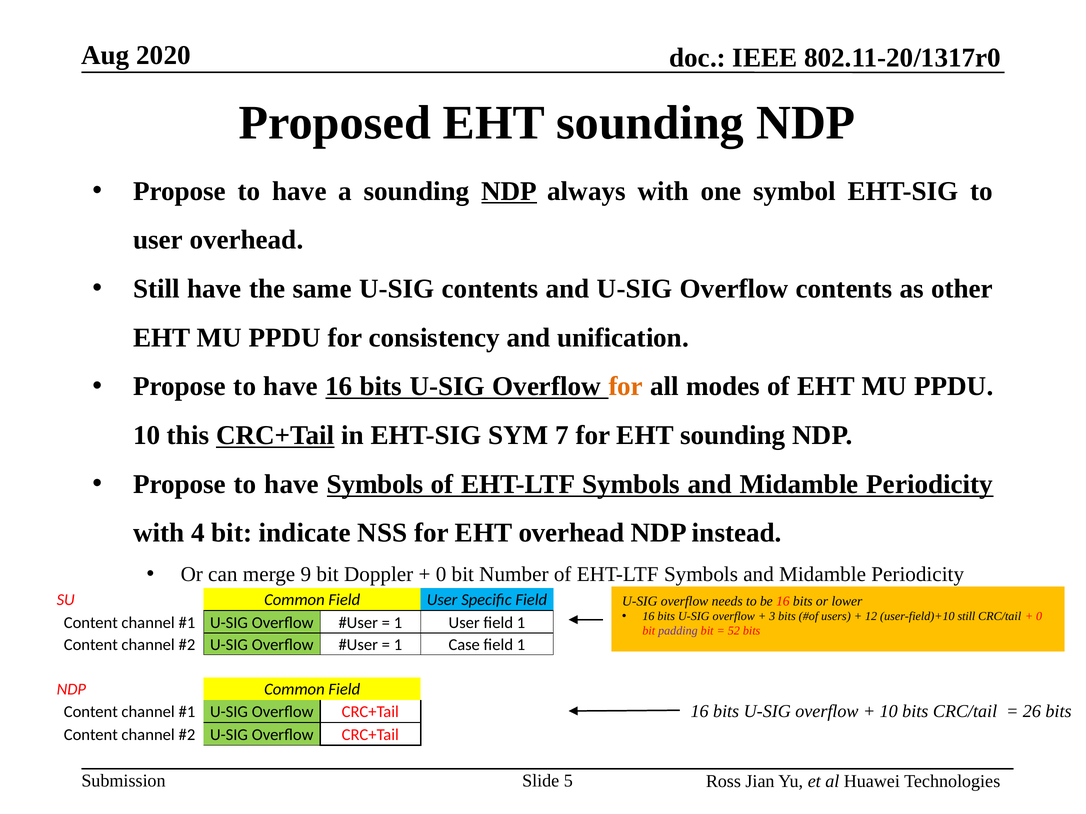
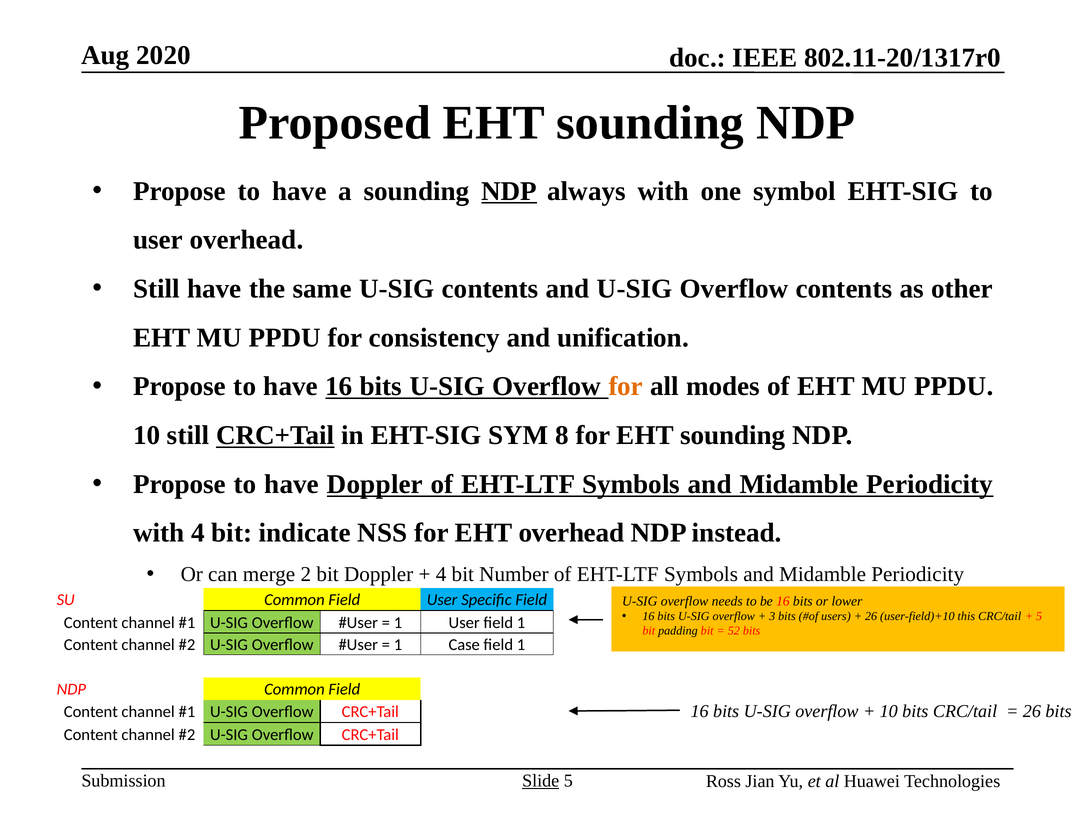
10 this: this -> still (188, 436)
7: 7 -> 8 (562, 436)
have Symbols: Symbols -> Doppler (375, 484)
9: 9 -> 2 (306, 575)
0: 0 -> 4 (441, 575)
12: 12 -> 26 (871, 617)
user-field)+10 still: still -> this (966, 617)
0: 0 -> 5 (1039, 617)
padding colour: purple -> black (678, 631)
Slide underline: none -> present (541, 781)
